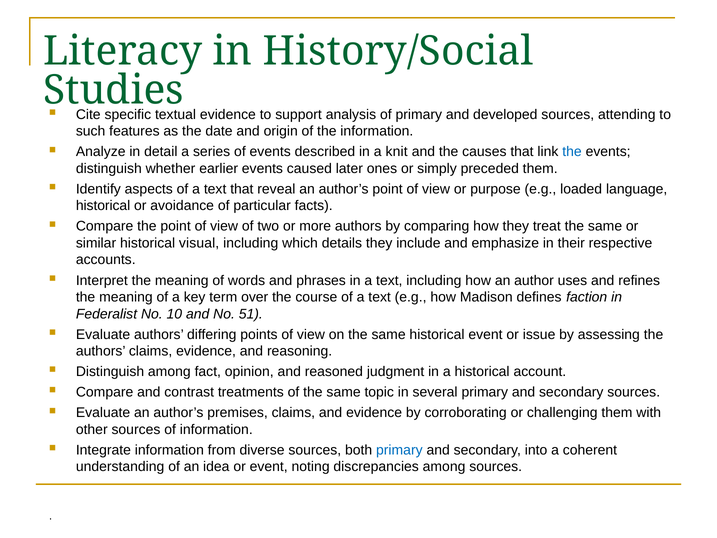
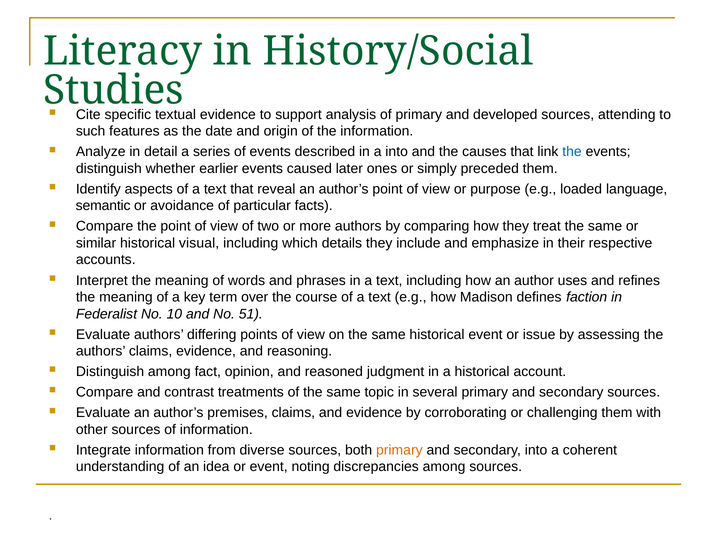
a knit: knit -> into (397, 152)
historical: historical -> semantic (103, 206)
primary colour: blue -> orange (399, 450)
